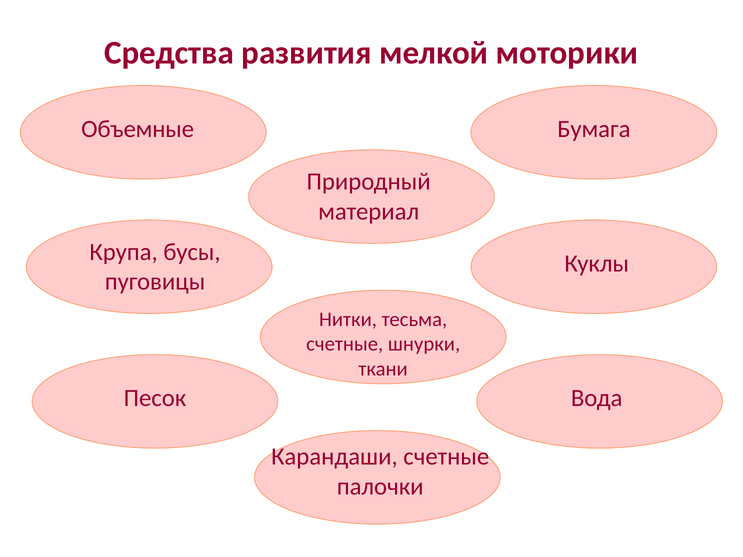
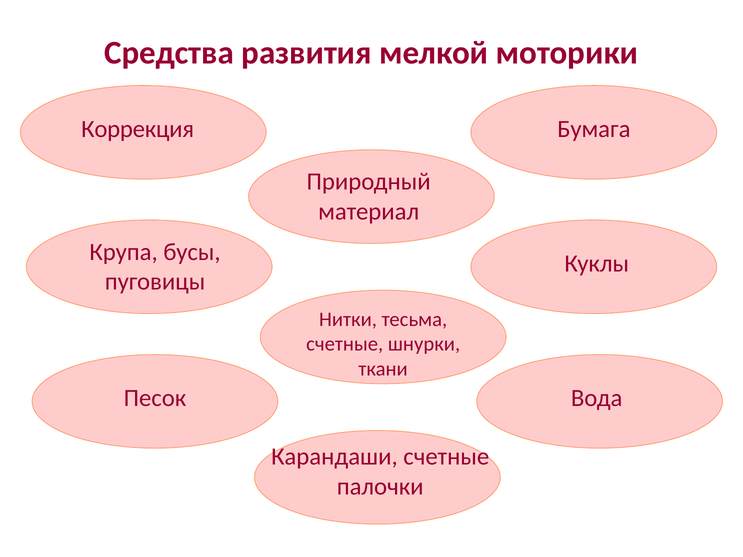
Объемные: Объемные -> Коррекция (138, 129)
